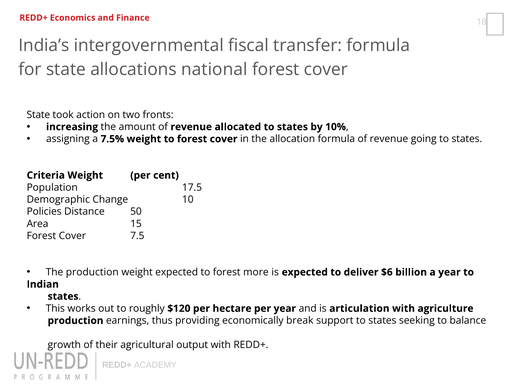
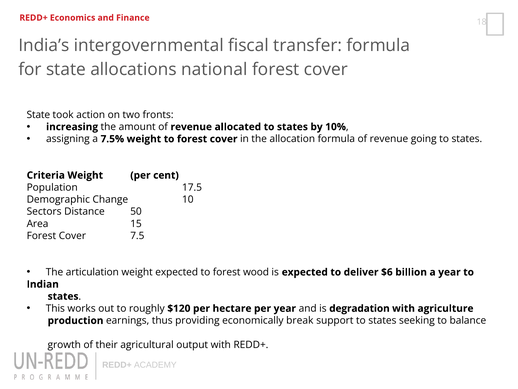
Policies: Policies -> Sectors (44, 211)
The production: production -> articulation (92, 272)
more: more -> wood (256, 272)
articulation: articulation -> degradation (359, 308)
